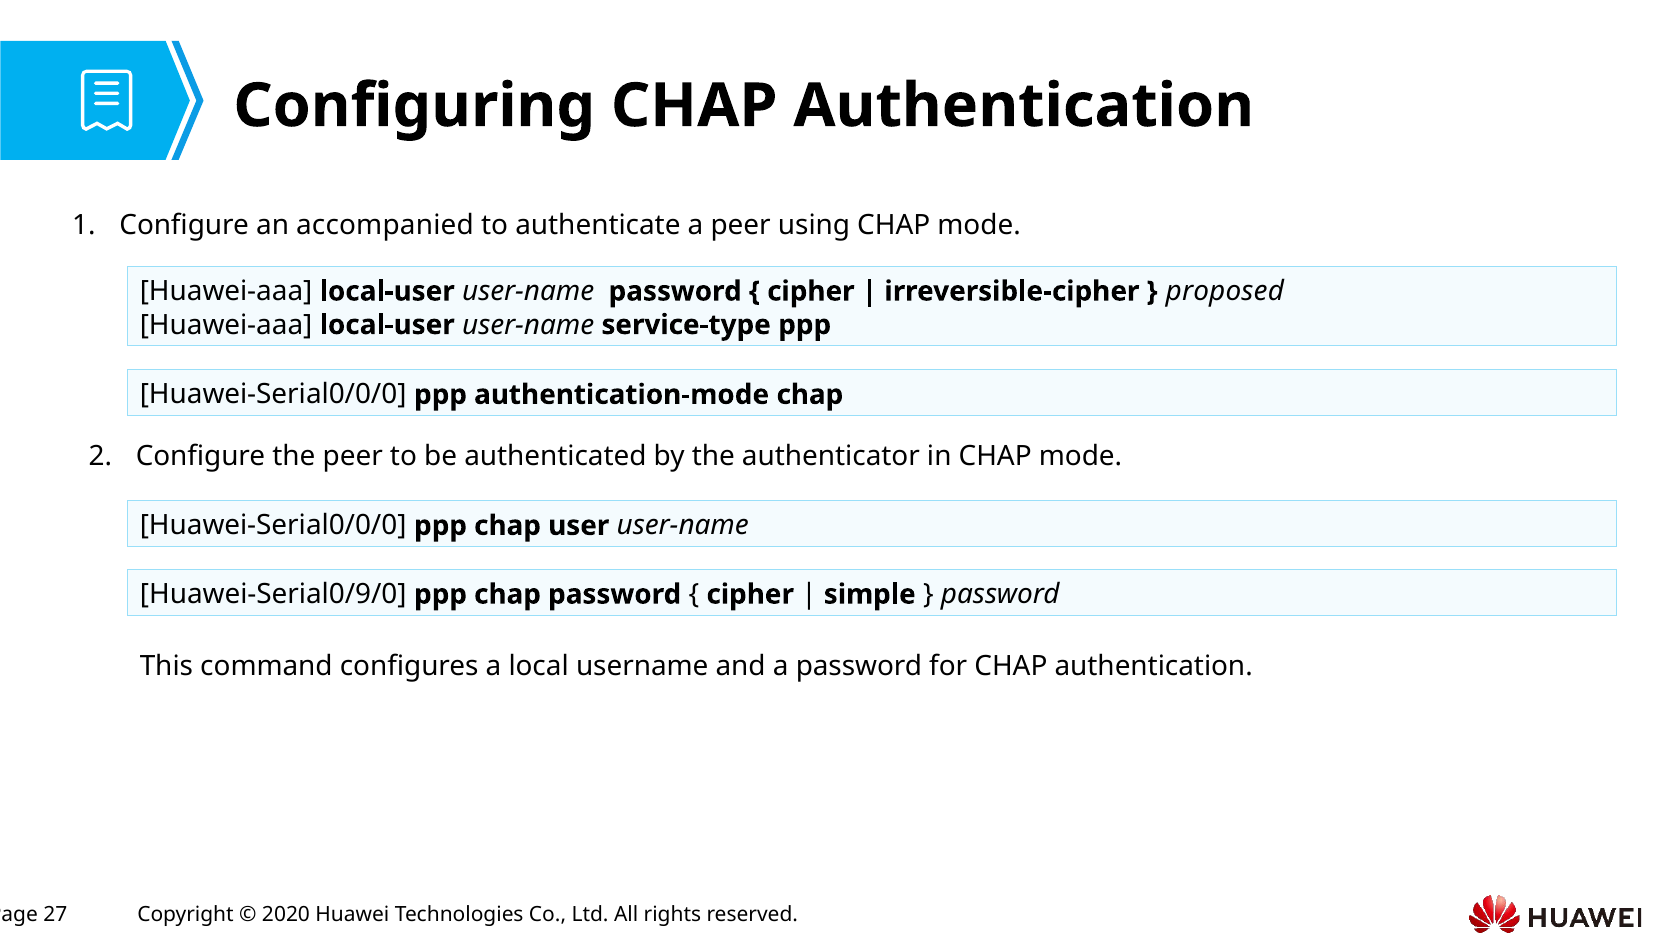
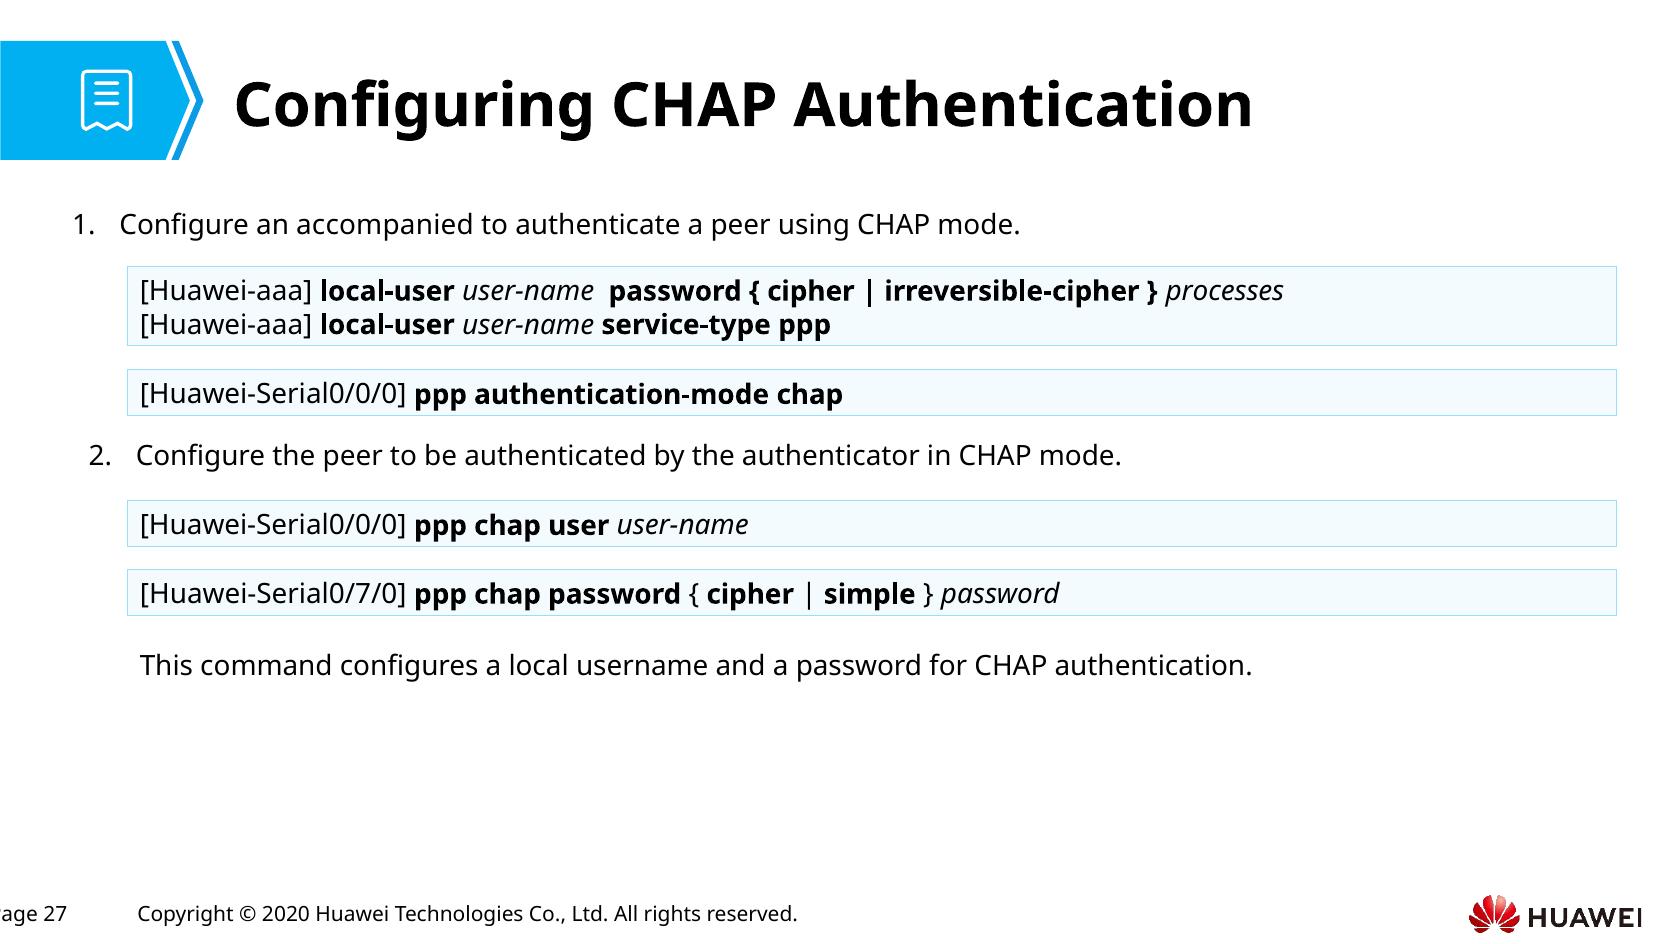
proposed: proposed -> processes (1225, 291)
Huawei-Serial0/9/0: Huawei-Serial0/9/0 -> Huawei-Serial0/7/0 (273, 594)
